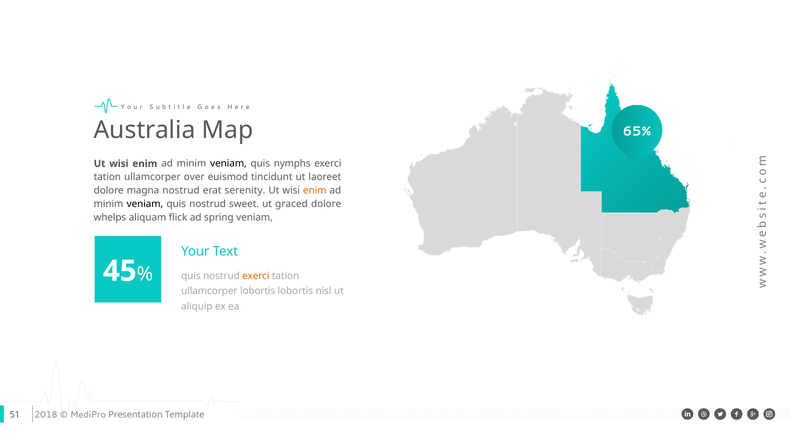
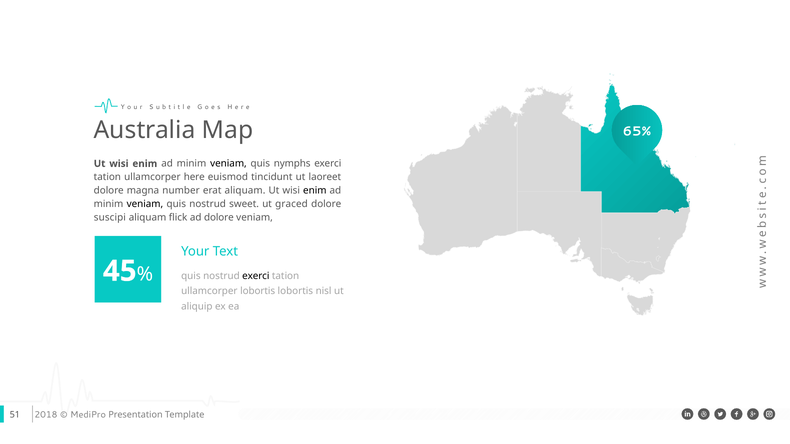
over: over -> here (194, 177)
magna nostrud: nostrud -> number (181, 191)
erat serenity: serenity -> aliquam (245, 191)
enim colour: orange -> black (315, 191)
whelps: whelps -> suscipi (110, 218)
ad spring: spring -> dolore (219, 218)
exerci colour: orange -> black (256, 276)
